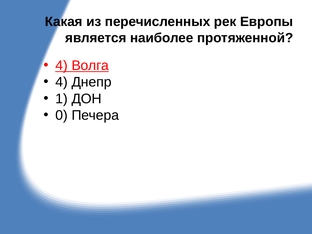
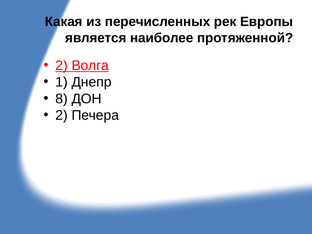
4: 4 -> 2 (62, 65)
4: 4 -> 1 (62, 82)
1: 1 -> 8 (62, 99)
0: 0 -> 2 (62, 115)
